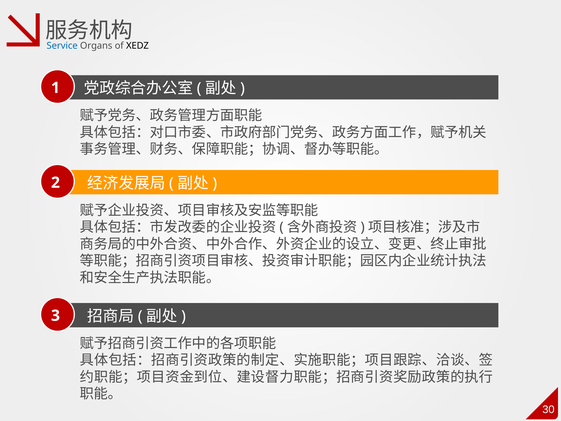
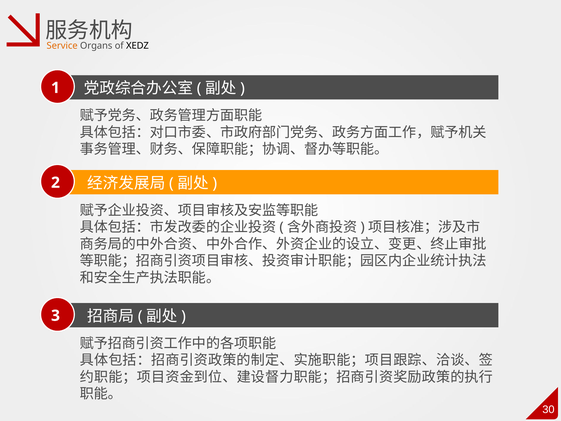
Service colour: blue -> orange (62, 46)
